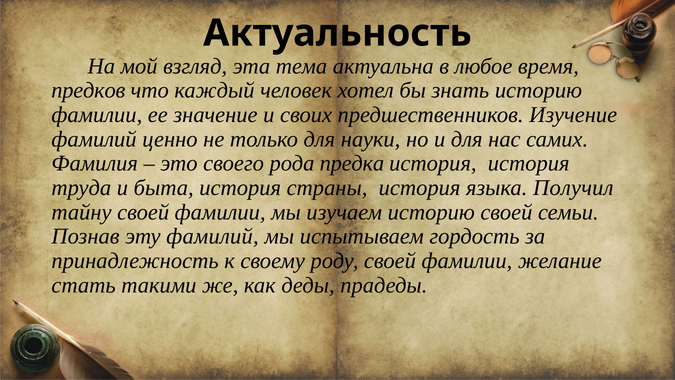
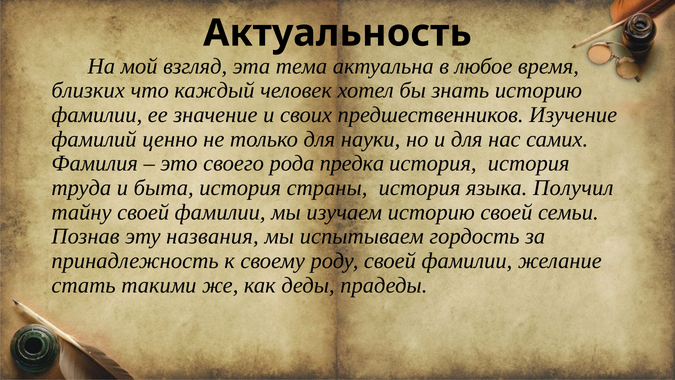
предков: предков -> близких (88, 90)
эту фамилий: фамилий -> названия (212, 236)
